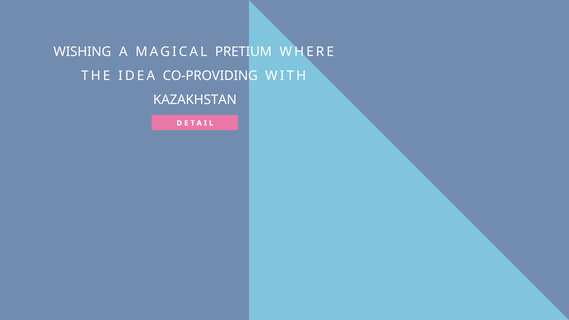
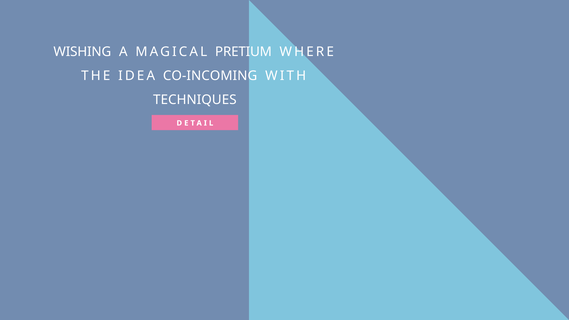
CO-PROVIDING: CO-PROVIDING -> CO-INCOMING (210, 76)
KAZAKHSTAN: KAZAKHSTAN -> TECHNIQUES (195, 100)
